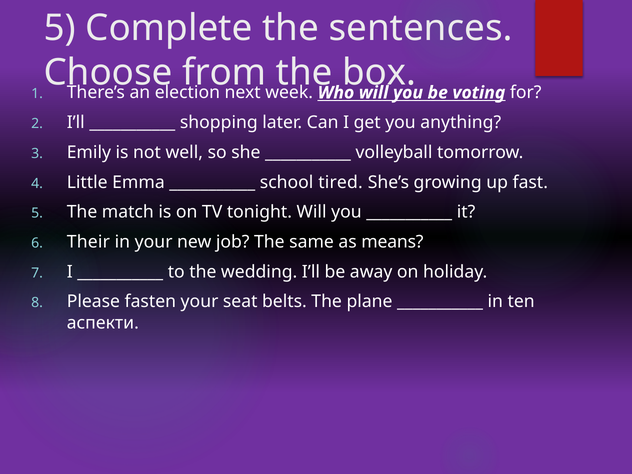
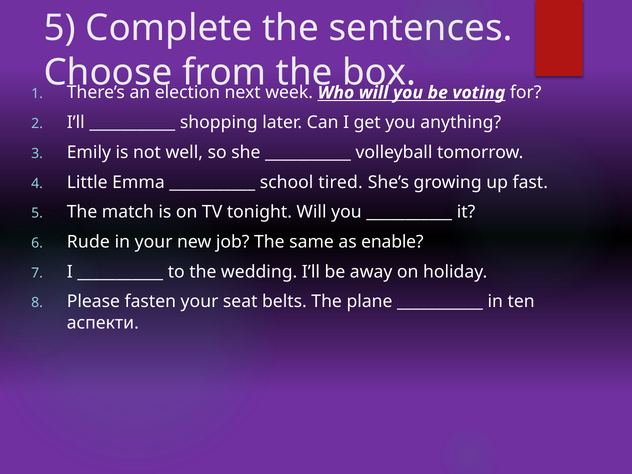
Their: Their -> Rude (88, 242)
means: means -> enable (392, 242)
